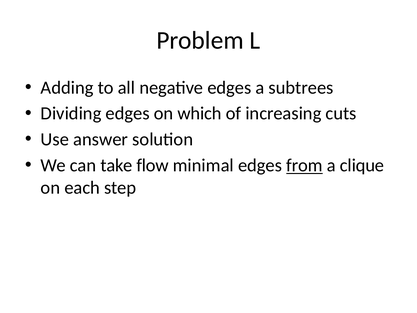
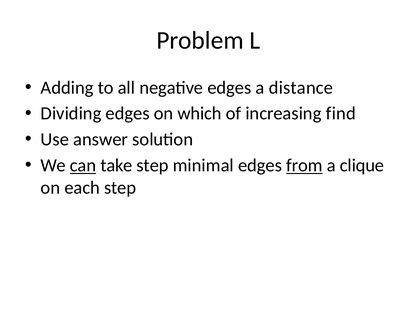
subtrees: subtrees -> distance (301, 87)
cuts: cuts -> find (341, 113)
can underline: none -> present (83, 165)
take flow: flow -> step (153, 165)
